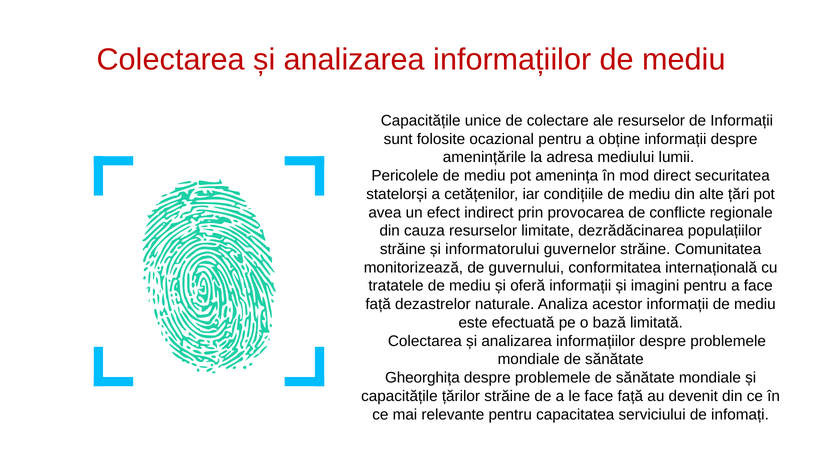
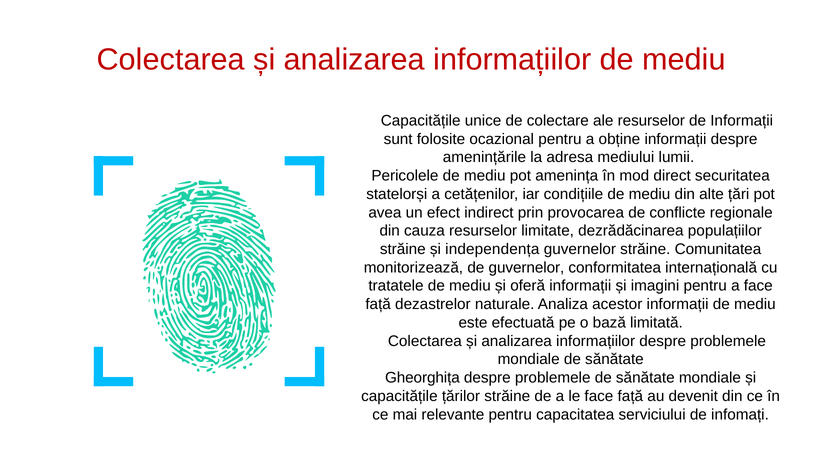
informatorului: informatorului -> independența (492, 249)
de guvernului: guvernului -> guvernelor (526, 268)
